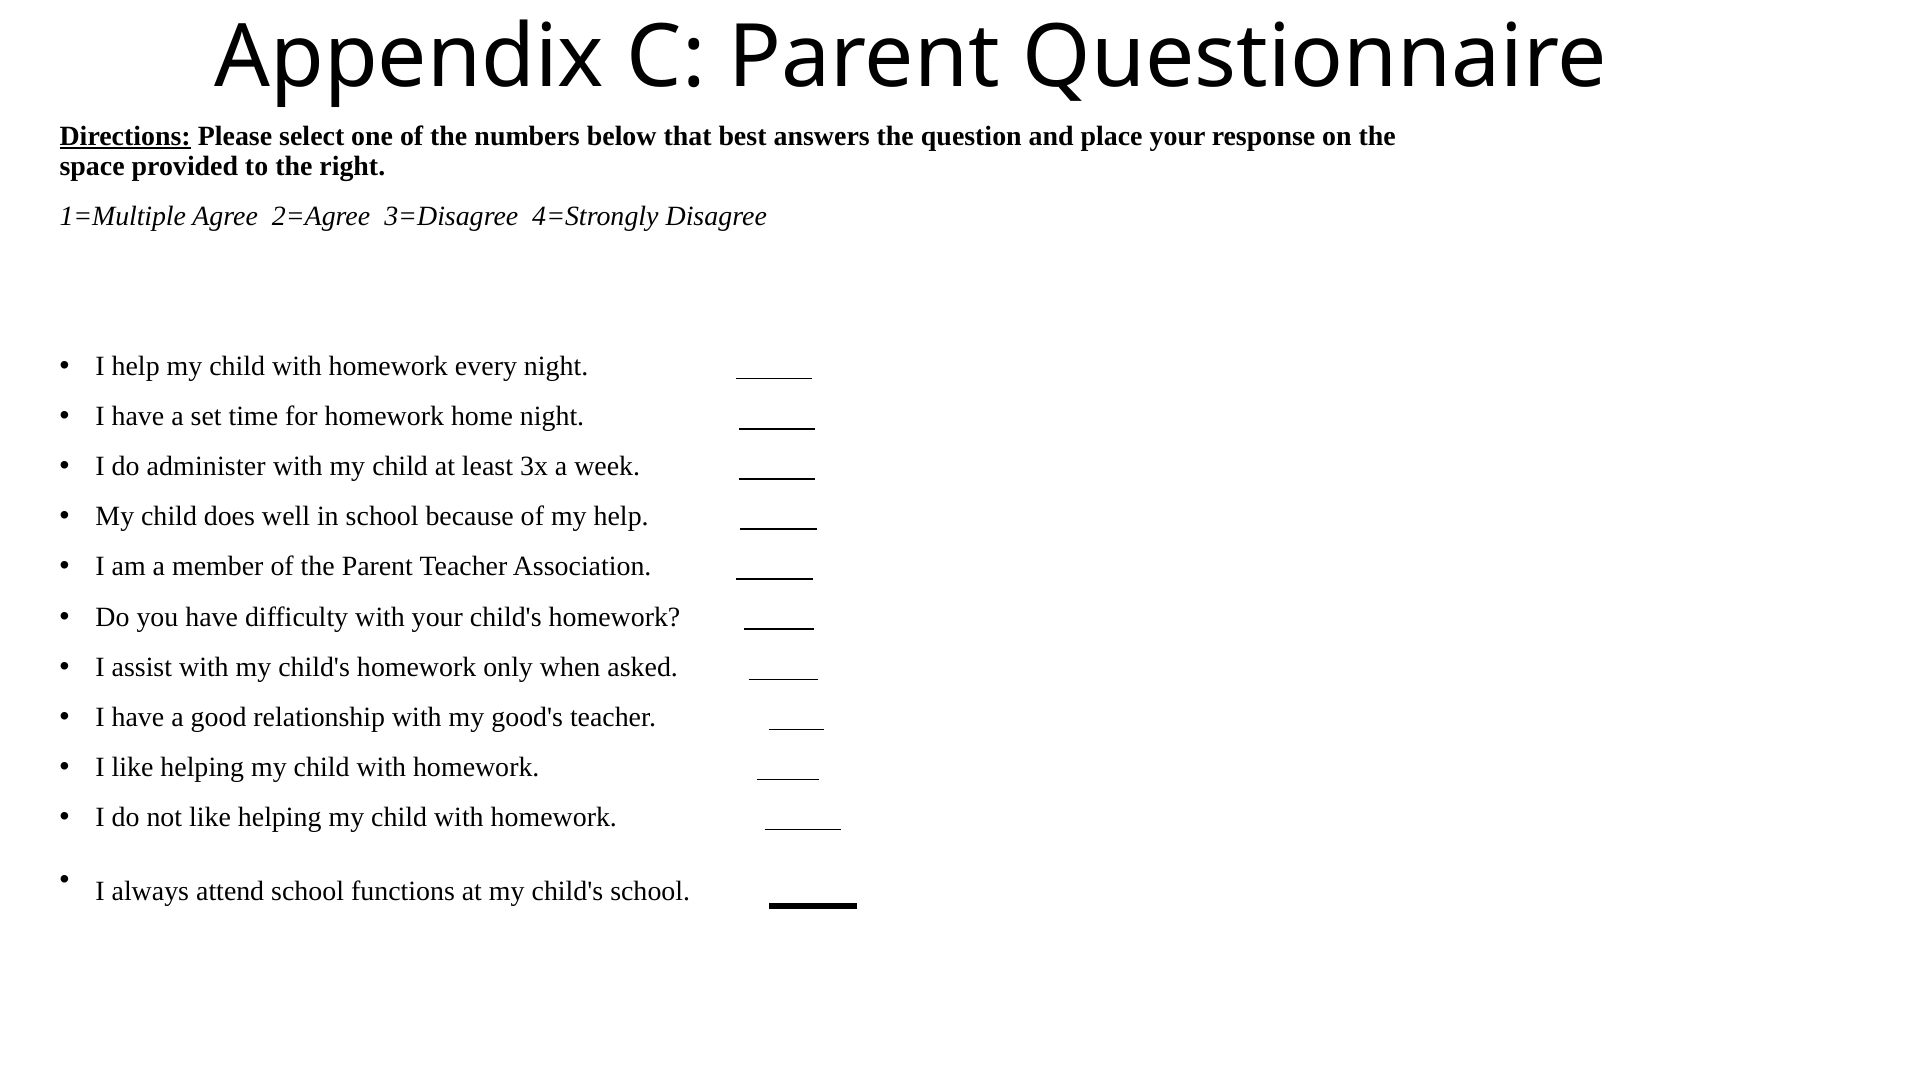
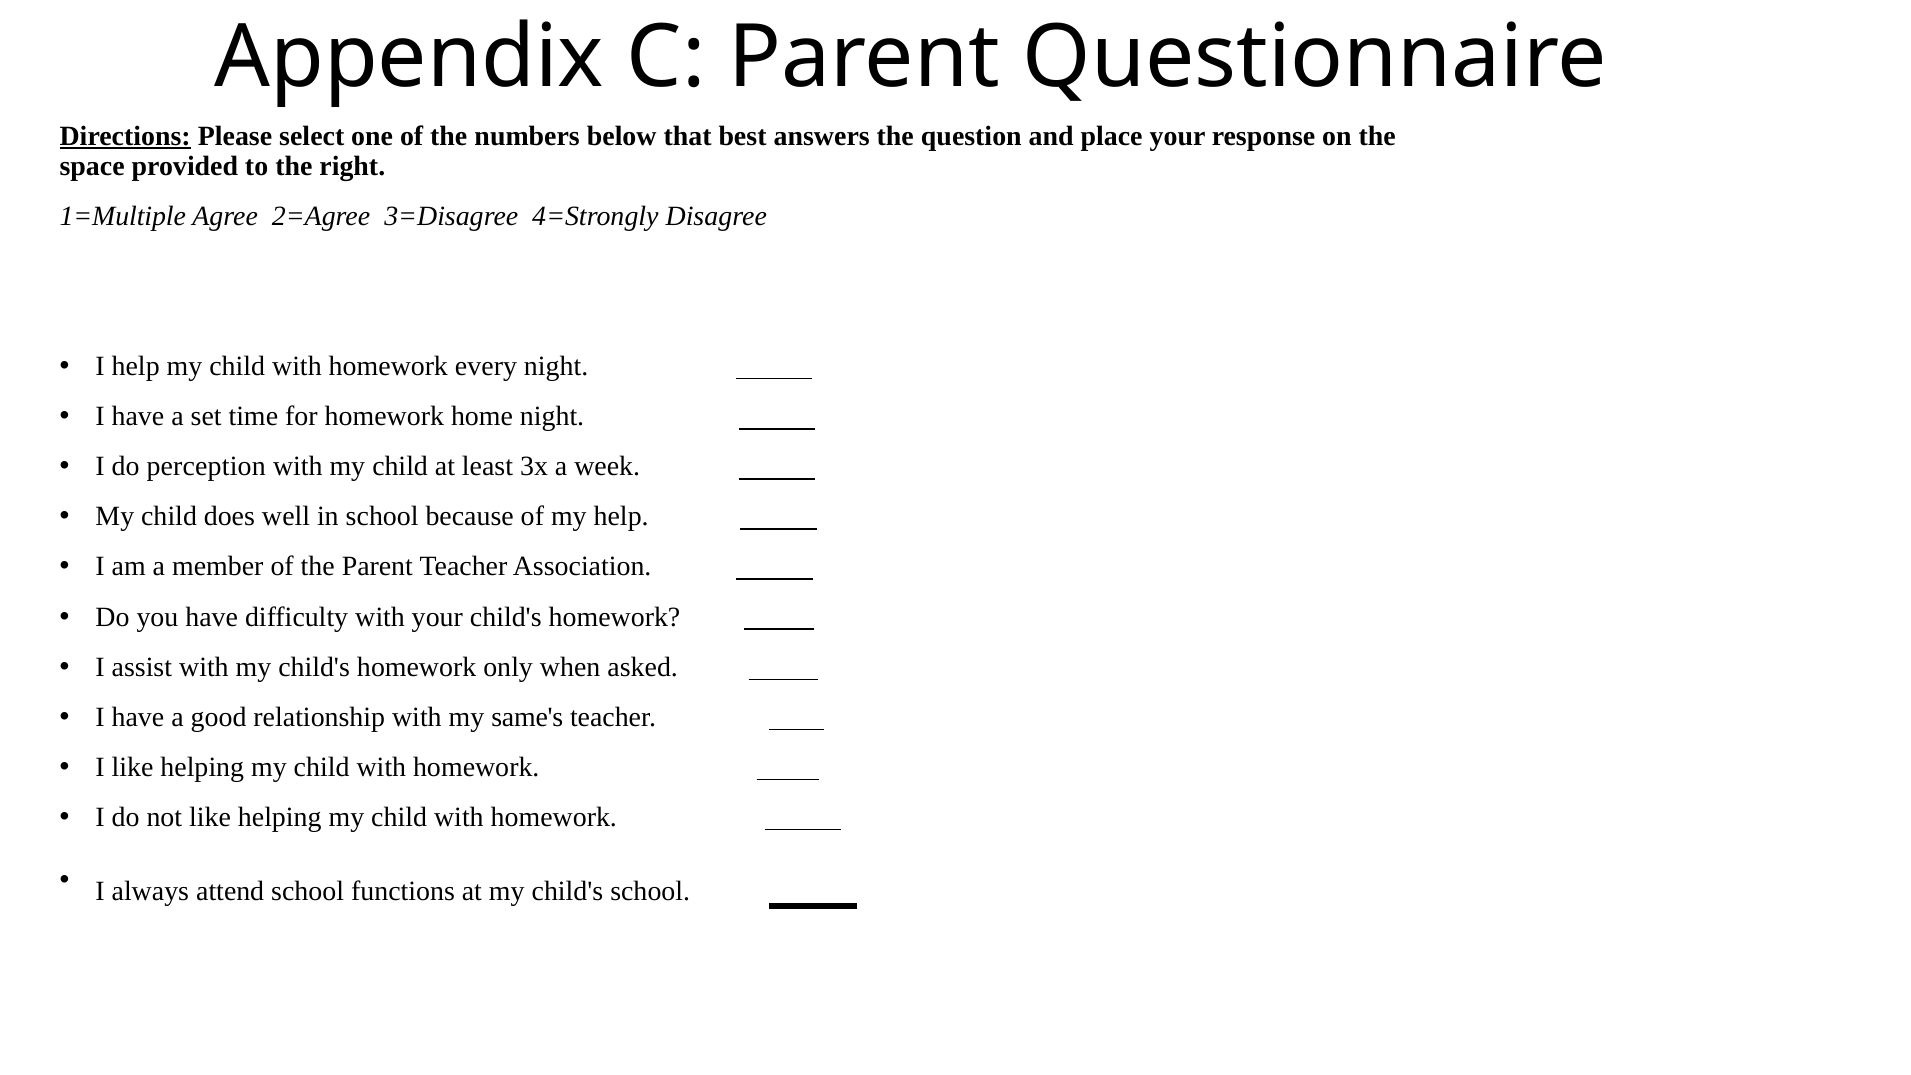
administer: administer -> perception (206, 467)
good's: good's -> same's (527, 717)
